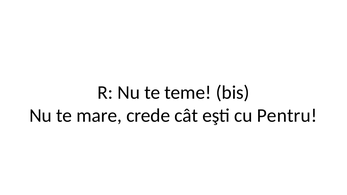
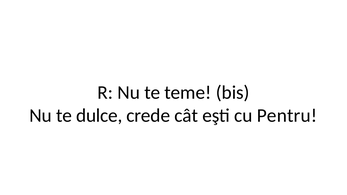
mare: mare -> dulce (99, 116)
